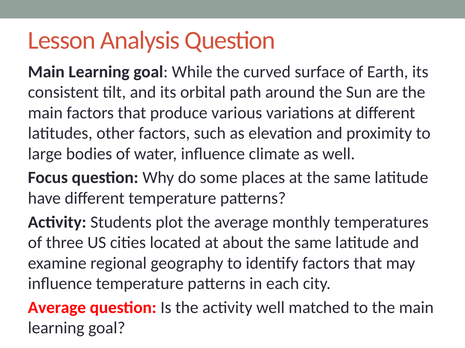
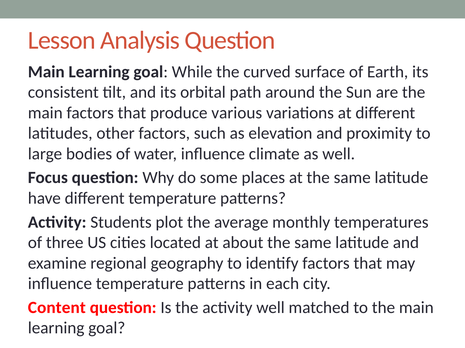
Average: Average -> Content (57, 308)
